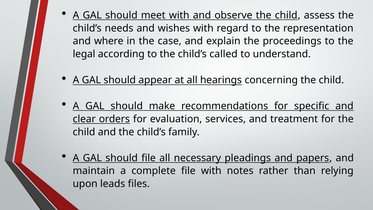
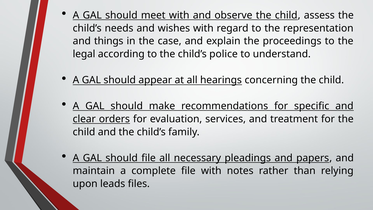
where: where -> things (109, 41)
called: called -> police (224, 54)
